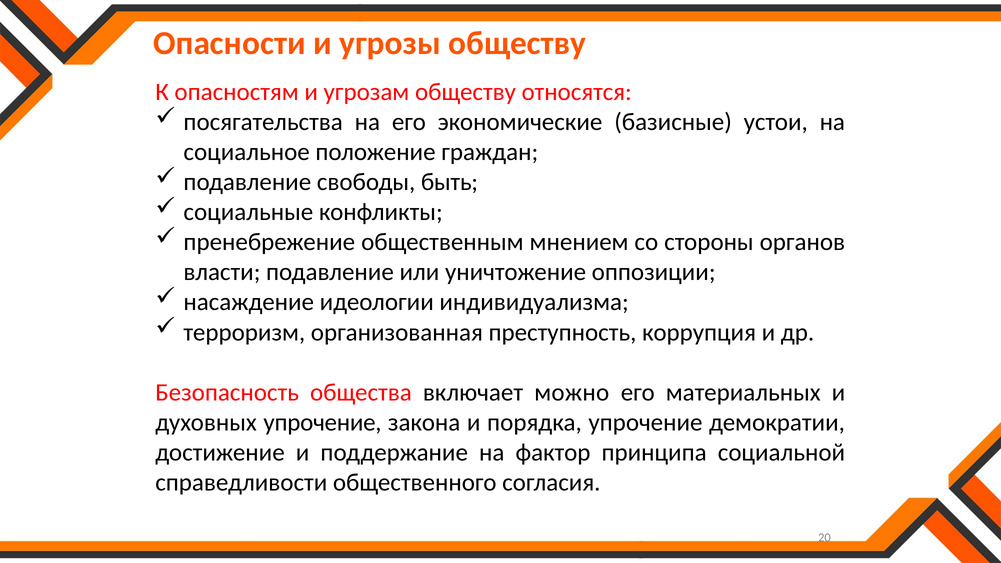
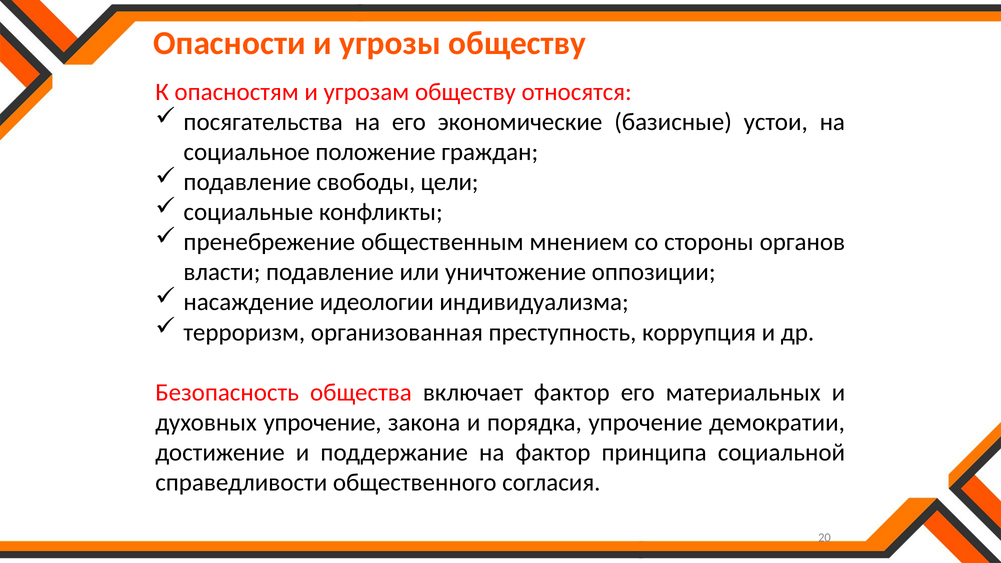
быть: быть -> цели (450, 182)
включает можно: можно -> фактор (572, 392)
